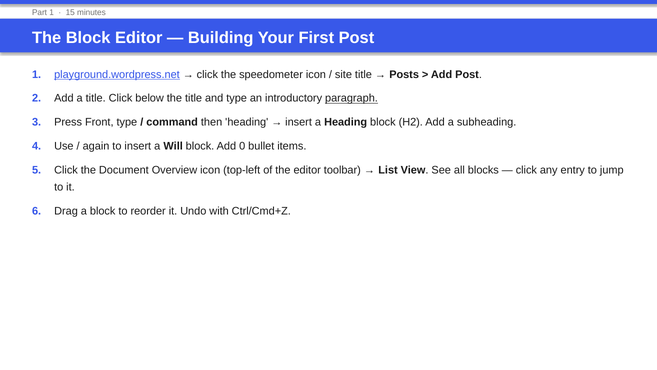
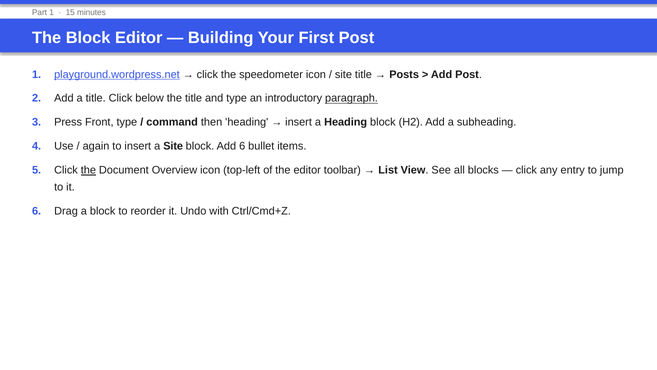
a Will: Will -> Site (173, 146)
Add 0: 0 -> 6 (242, 146)
the underline: none -> present (88, 170)
